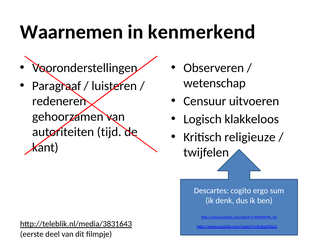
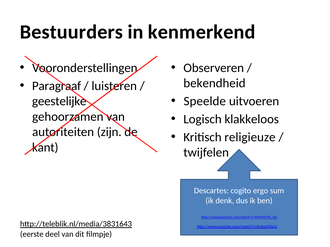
Waarnemen: Waarnemen -> Bestuurders (71, 32)
wetenschap: wetenschap -> bekendheid (214, 83)
Censuur: Censuur -> Speelde (205, 101)
redeneren: redeneren -> geestelijke (59, 101)
tijd: tijd -> zijn (109, 132)
